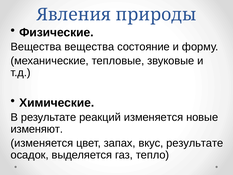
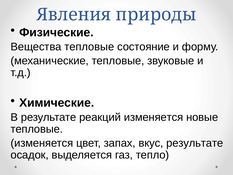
Вещества вещества: вещества -> тепловые (89, 47)
изменяют: изменяют -> тепловые (37, 129)
